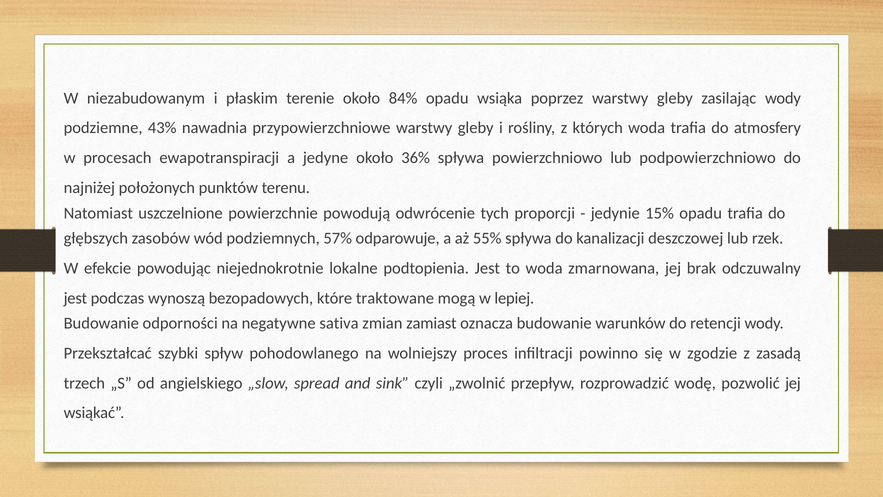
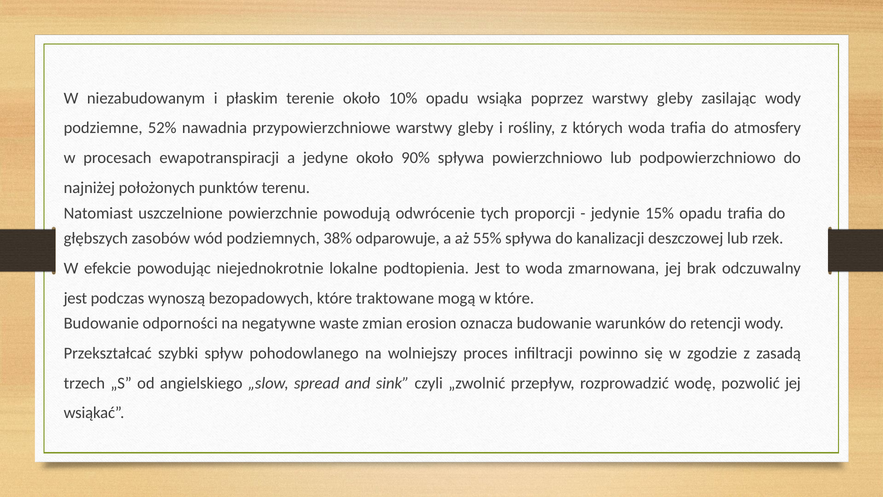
84%: 84% -> 10% (403, 98)
43%: 43% -> 52% (162, 128)
36%: 36% -> 90% (416, 158)
57%: 57% -> 38% (338, 238)
w lepiej: lepiej -> które (514, 298)
sativa: sativa -> waste (339, 323)
zamiast: zamiast -> erosion (431, 323)
